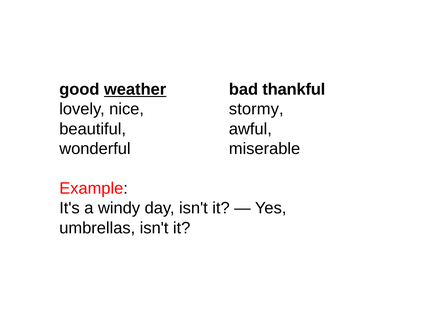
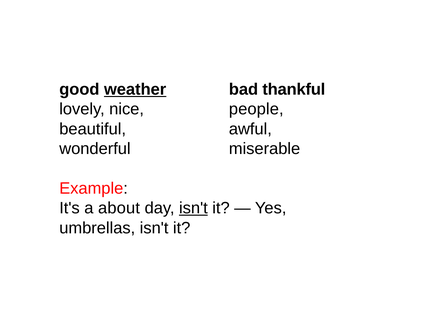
stormy: stormy -> people (256, 109)
windy: windy -> about (119, 208)
isn't underline: none -> present (193, 208)
